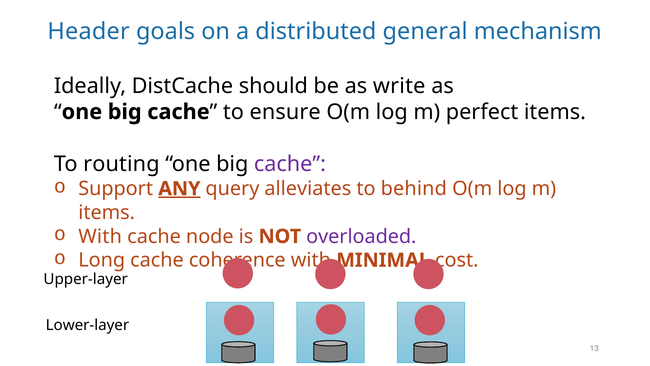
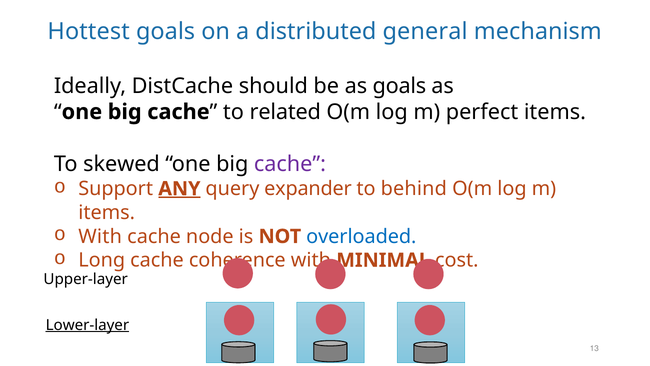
Header: Header -> Hottest (89, 31)
as write: write -> goals (399, 86)
ensure: ensure -> related (285, 112)
routing: routing -> skewed (121, 164)
alleviates: alleviates -> expander (308, 189)
overloaded colour: purple -> blue (361, 236)
Lower-layer underline: none -> present (87, 325)
